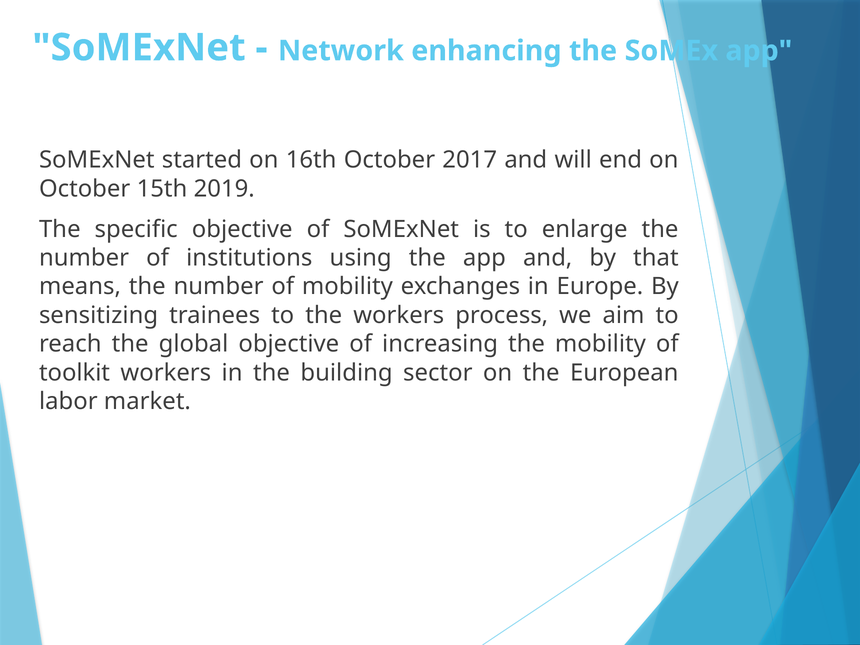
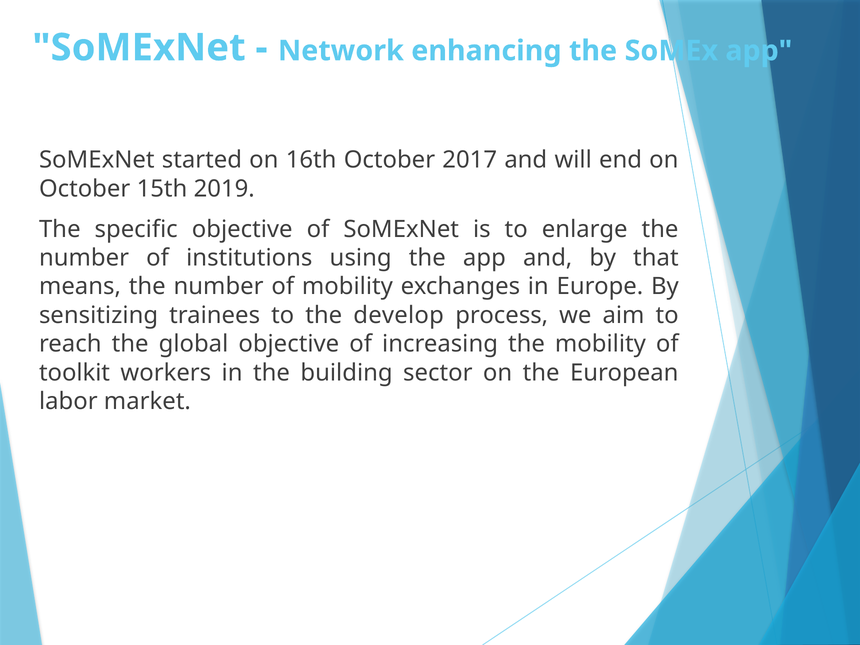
the workers: workers -> develop (399, 315)
